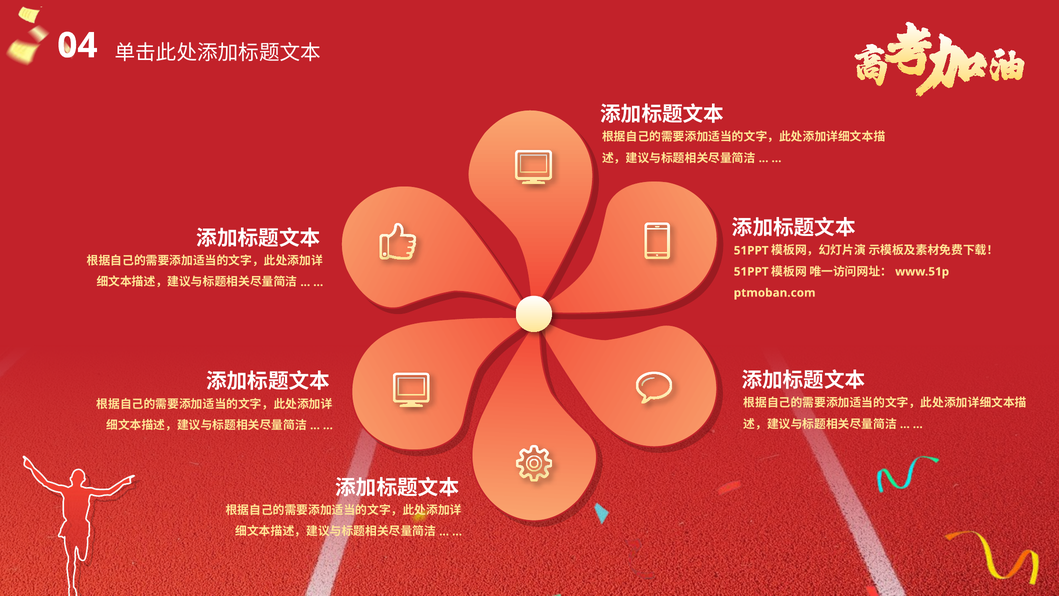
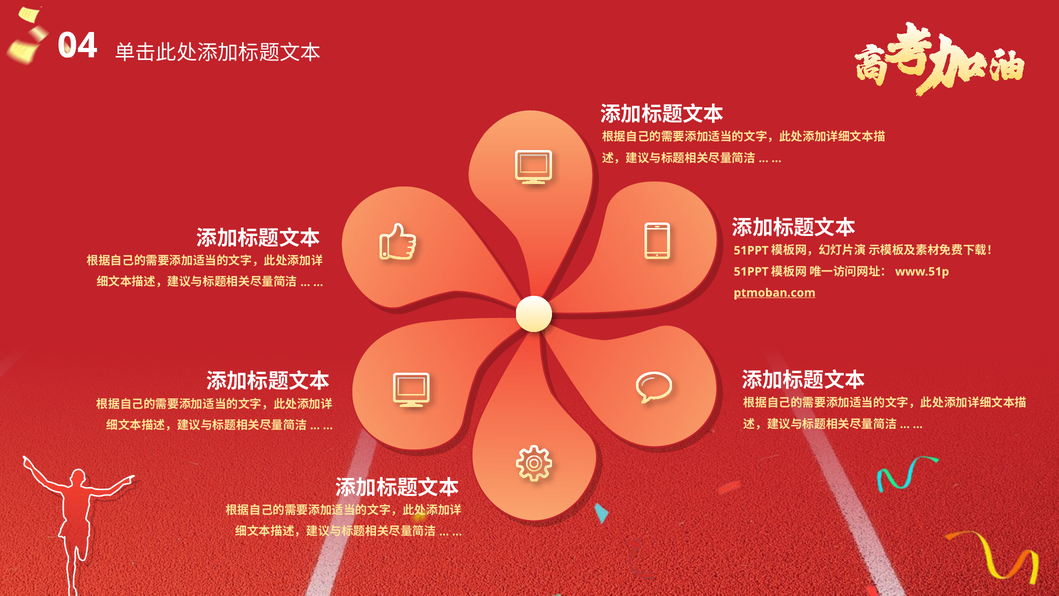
ptmoban.com underline: none -> present (775, 293)
